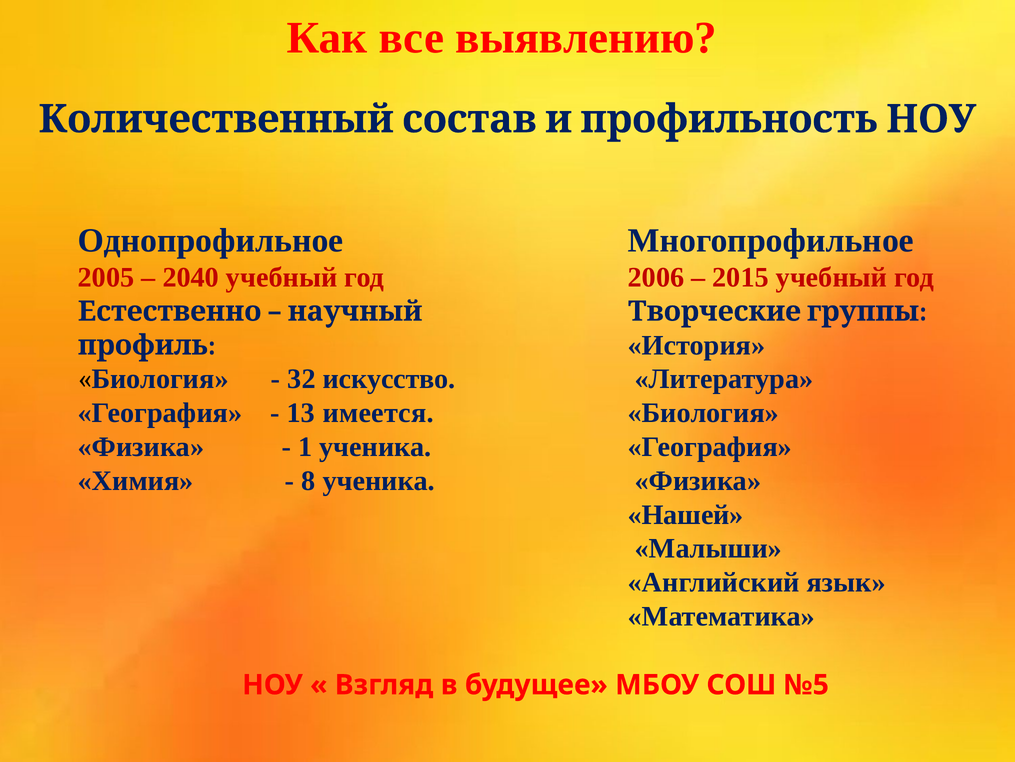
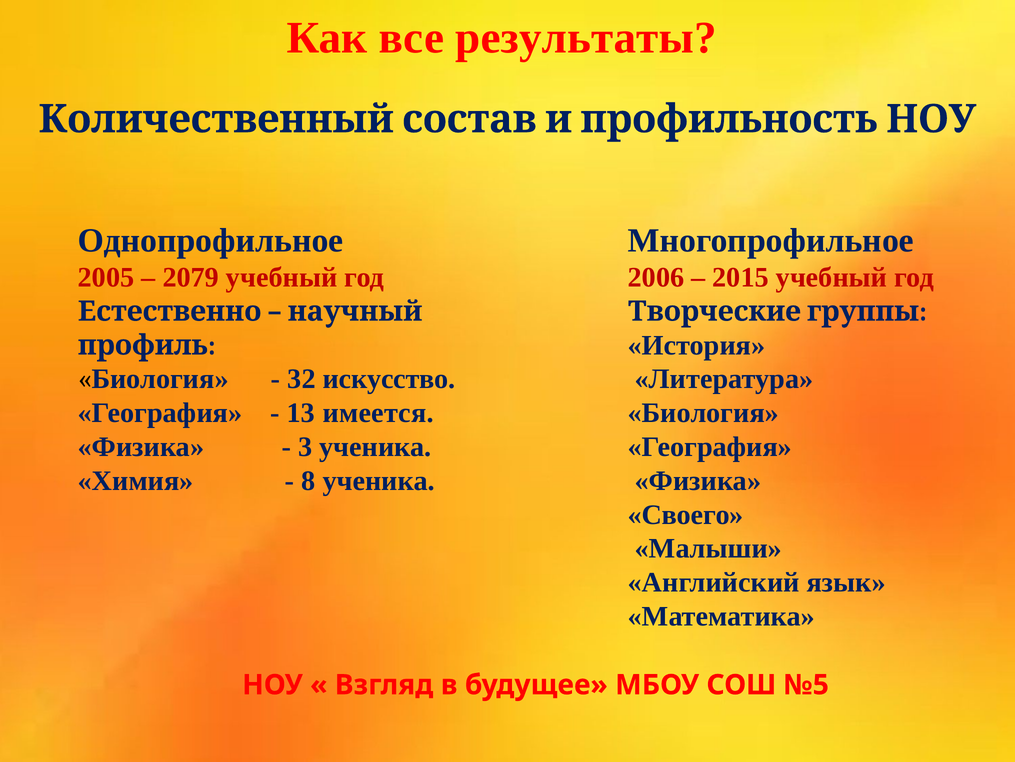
выявлению: выявлению -> результаты (586, 38)
2040: 2040 -> 2079 (191, 277)
1: 1 -> 3 (305, 446)
Нашей: Нашей -> Своего (686, 514)
